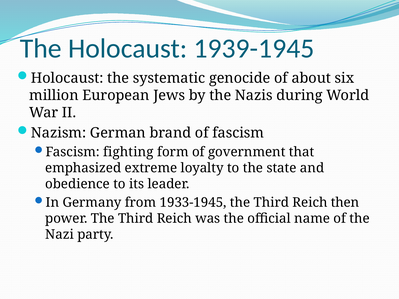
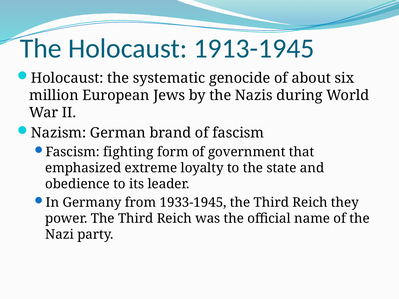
1939-1945: 1939-1945 -> 1913-1945 (254, 48)
then: then -> they (345, 203)
